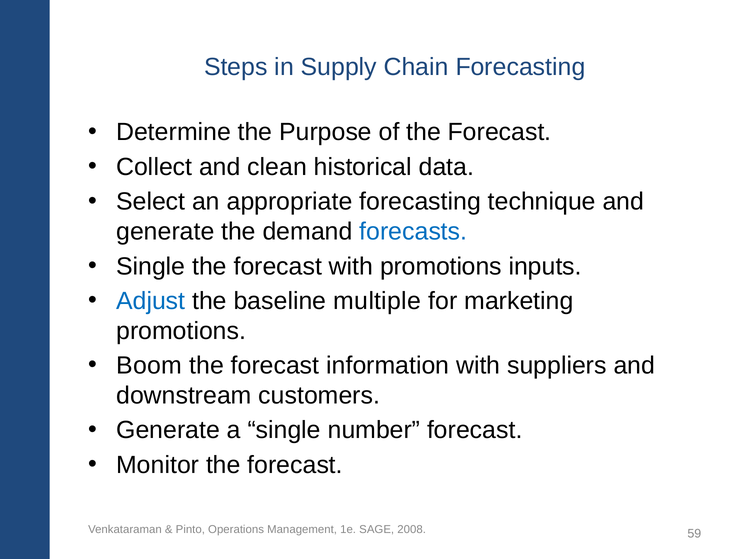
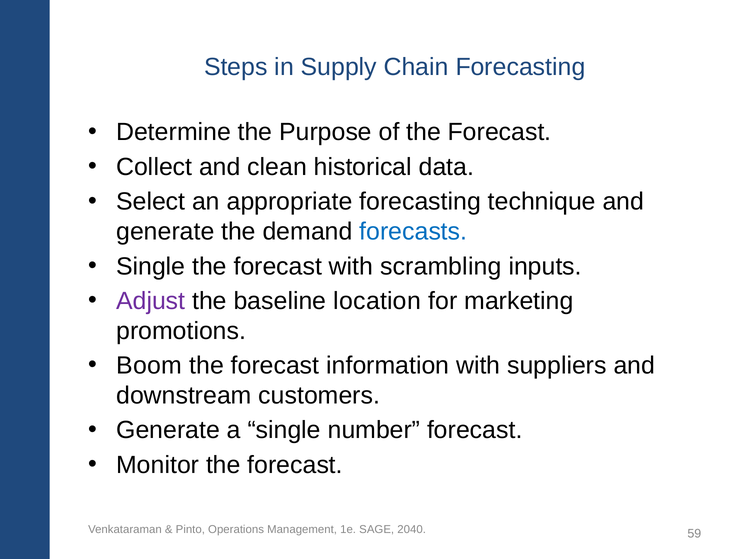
with promotions: promotions -> scrambling (441, 267)
Adjust colour: blue -> purple (151, 301)
multiple: multiple -> location (377, 301)
2008: 2008 -> 2040 (412, 530)
